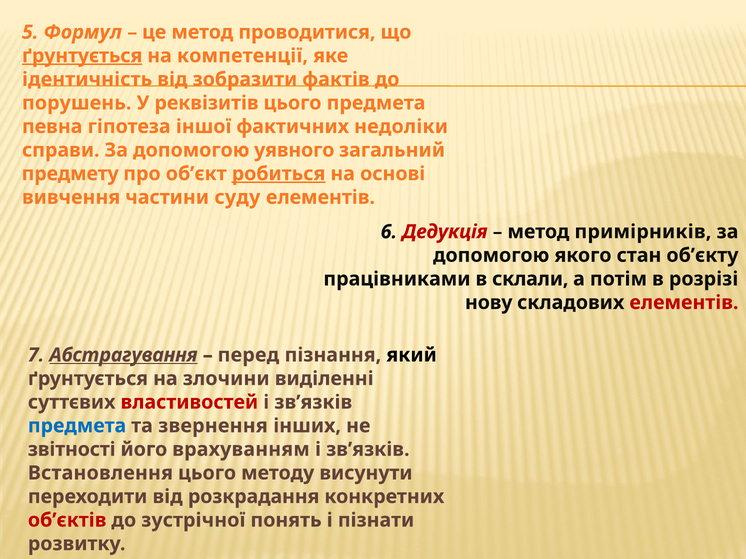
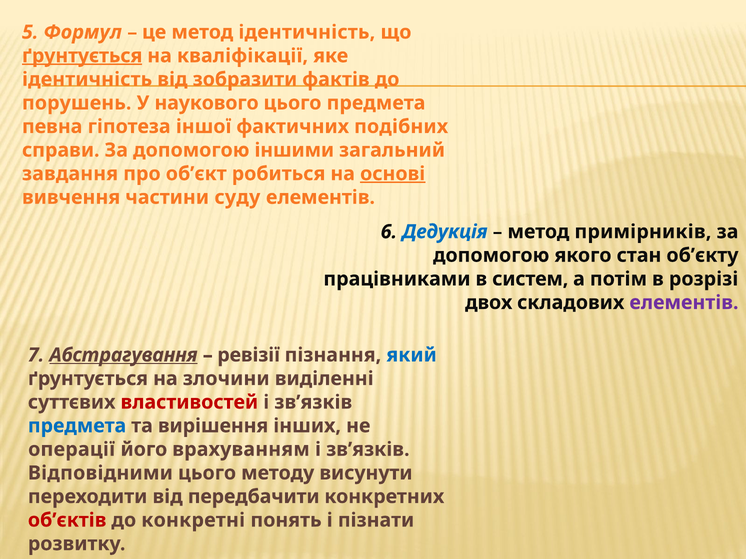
метод проводитися: проводитися -> ідентичність (307, 32)
компетенції: компетенції -> кваліфікації (243, 56)
реквізитів: реквізитів -> наукового (207, 103)
недоліки: недоліки -> подібних (401, 127)
уявного: уявного -> іншими (294, 150)
предмету: предмету -> завдання (70, 174)
робиться underline: present -> none (279, 174)
основі underline: none -> present (393, 174)
Дедукція colour: red -> blue (445, 232)
склали: склали -> систем (530, 279)
нову: нову -> двох (489, 303)
елементів colour: red -> purple (684, 303)
перед: перед -> ревізії (249, 355)
який colour: black -> blue (412, 355)
звернення: звернення -> вирішення (213, 426)
звітності: звітності -> операції (72, 450)
Встановлення: Встановлення -> Відповідними (100, 473)
розкрадання: розкрадання -> передбачити (254, 497)
зустрічної: зустрічної -> конкретні (193, 521)
